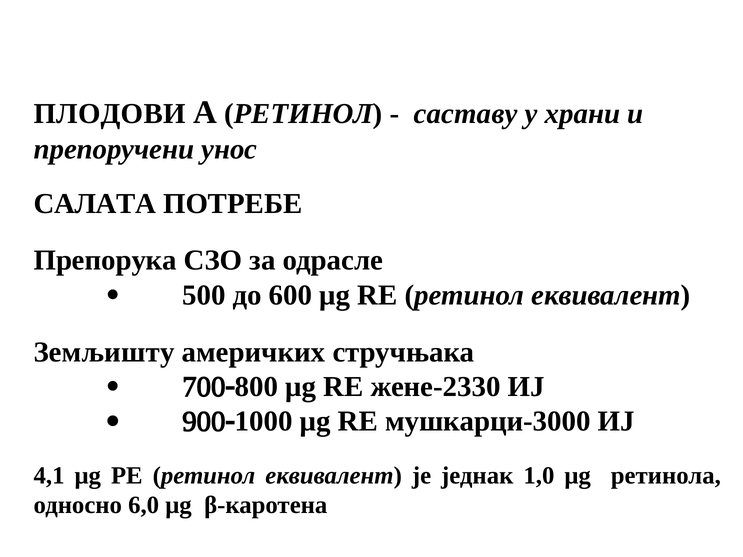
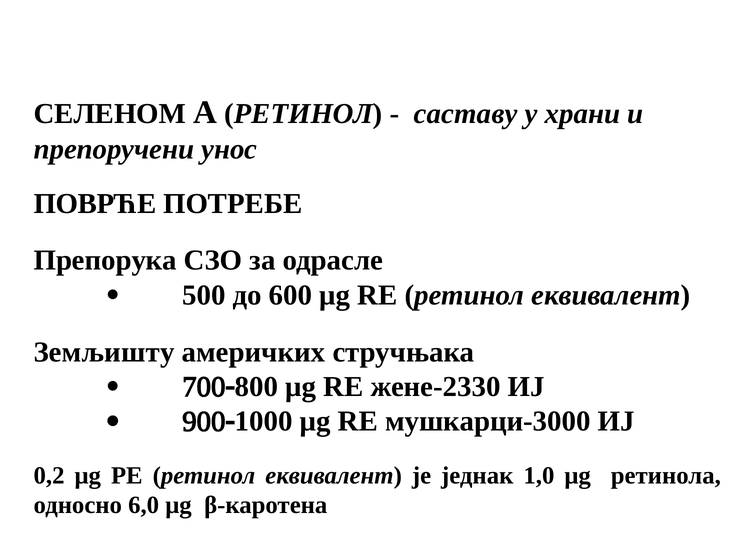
ПЛОДОВИ: ПЛОДОВИ -> СЕЛЕНОМ (110, 114)
САЛАТА: САЛАТА -> ПОВРЋЕ (95, 204)
4,1: 4,1 -> 0,2 (49, 476)
